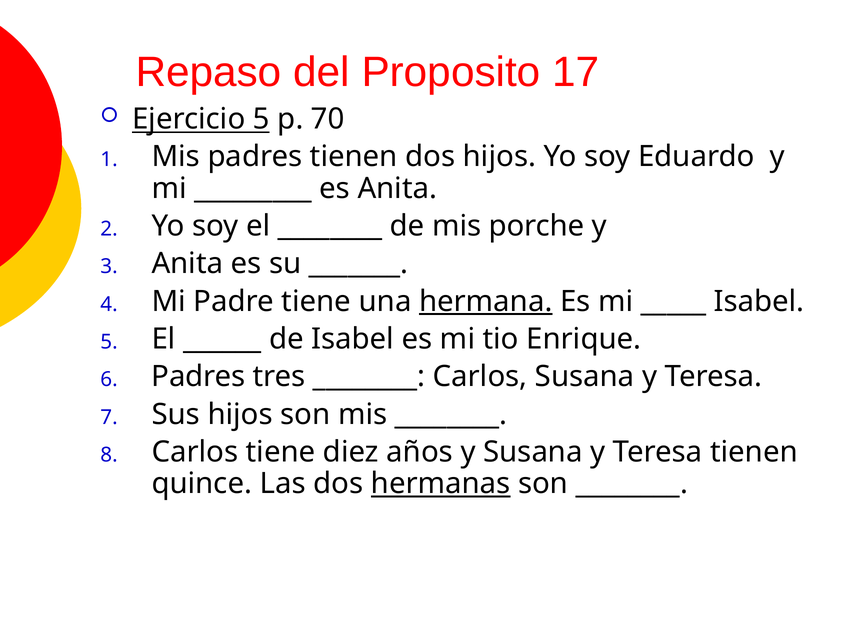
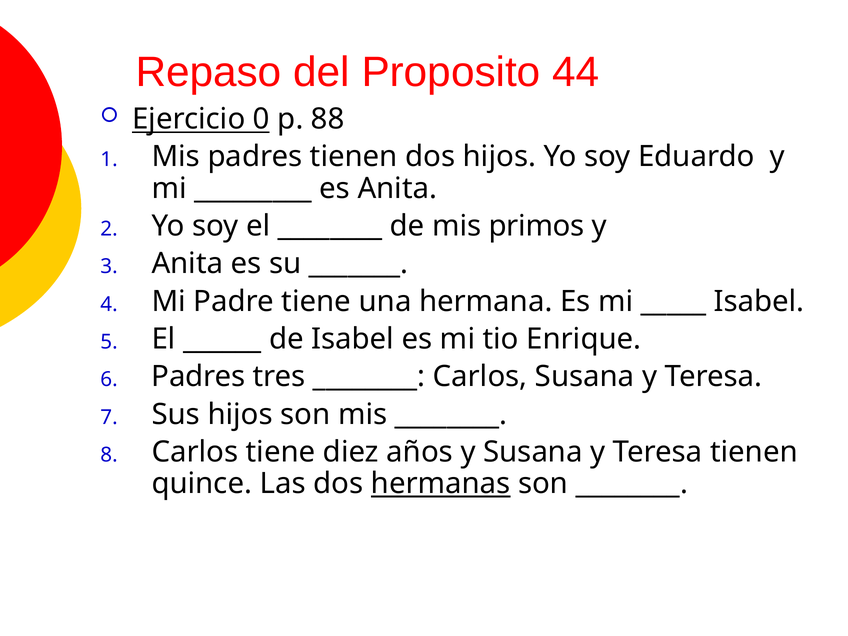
17: 17 -> 44 (576, 72)
Ejercicio 5: 5 -> 0 (261, 119)
70: 70 -> 88 (328, 119)
porche: porche -> primos (537, 226)
hermana underline: present -> none (486, 301)
